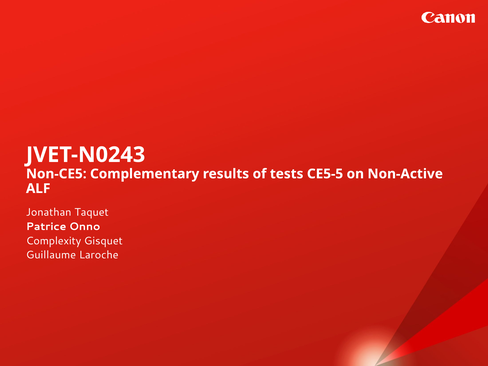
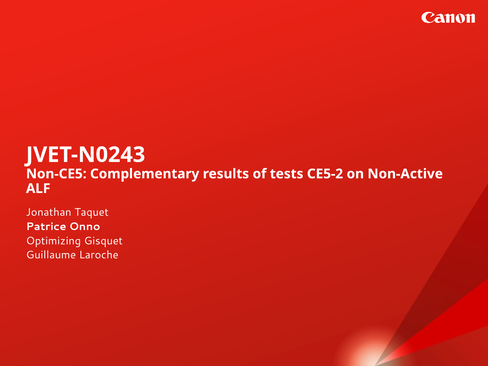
CE5-5: CE5-5 -> CE5-2 (325, 174)
Complexity: Complexity -> Optimizing (53, 241)
